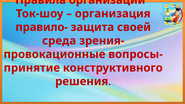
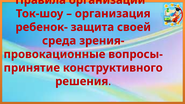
правило-: правило- -> ребенок- (42, 27)
